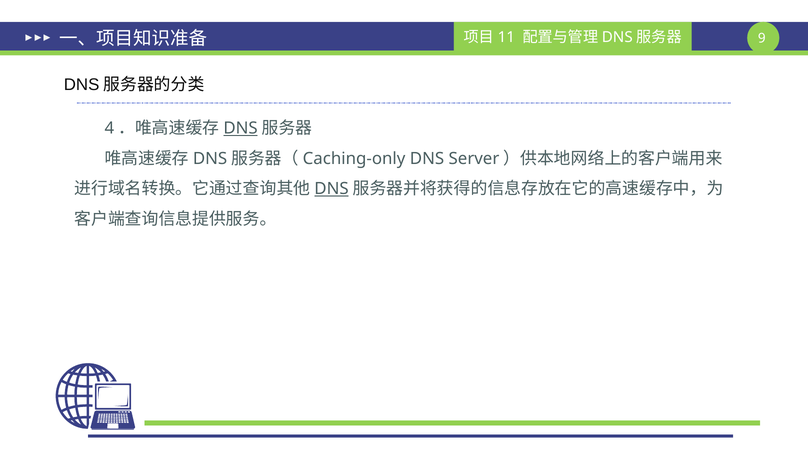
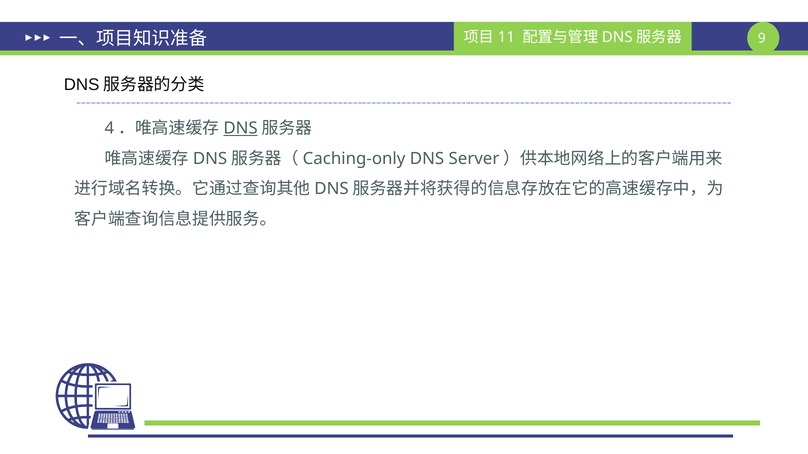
DNS underline: present -> none (332, 189)
